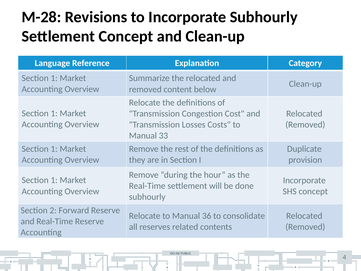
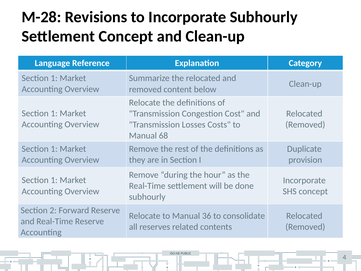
33: 33 -> 68 (163, 136)
